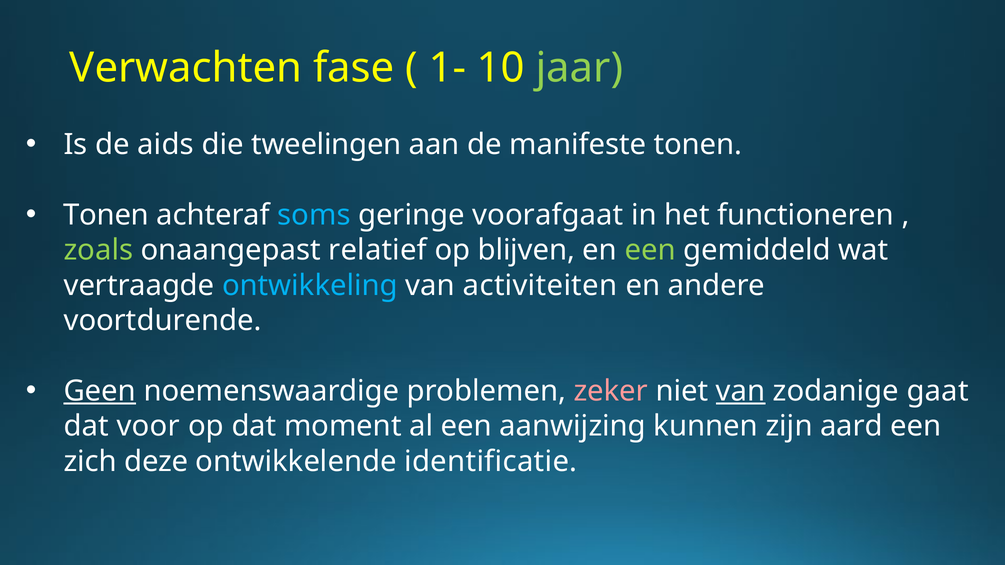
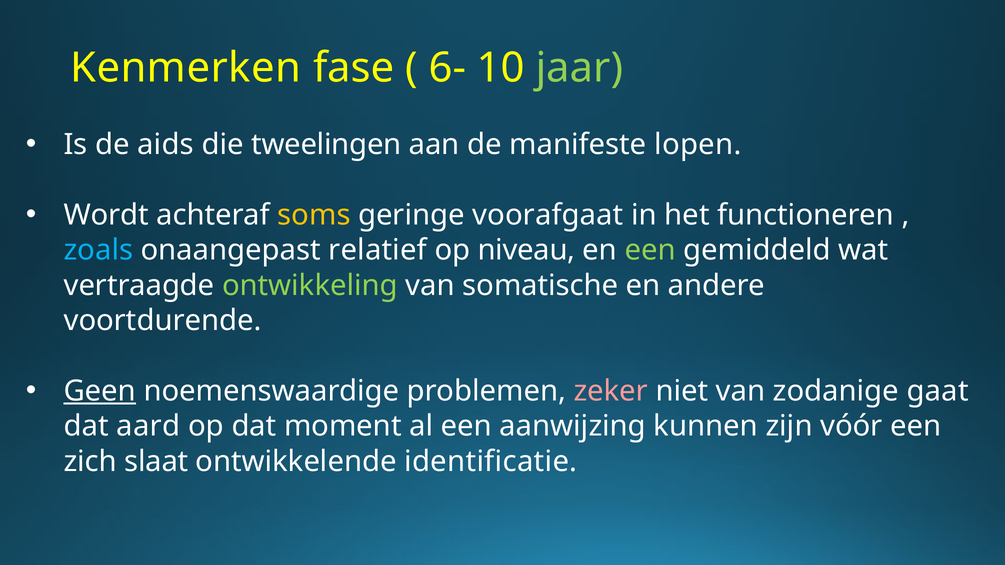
Verwachten: Verwachten -> Kenmerken (186, 68)
1-: 1- -> 6- (447, 68)
manifeste tonen: tonen -> lopen (698, 145)
Tonen: Tonen -> Wordt (106, 215)
soms colour: light blue -> yellow (314, 215)
zoals colour: light green -> light blue (98, 250)
blijven: blijven -> niveau (526, 250)
ontwikkeling colour: light blue -> light green (310, 286)
activiteiten: activiteiten -> somatische (540, 286)
van underline: present -> none (741, 391)
voor: voor -> aard (148, 426)
aard: aard -> vóór (851, 426)
deze: deze -> slaat (156, 462)
